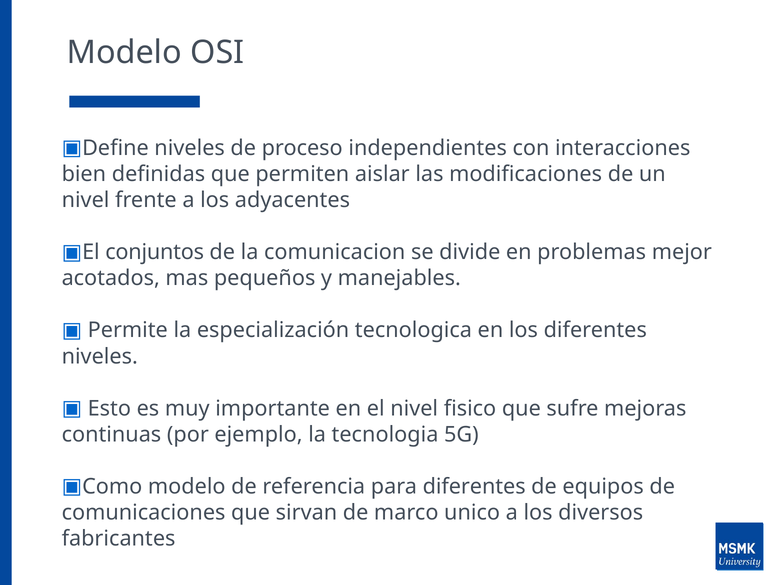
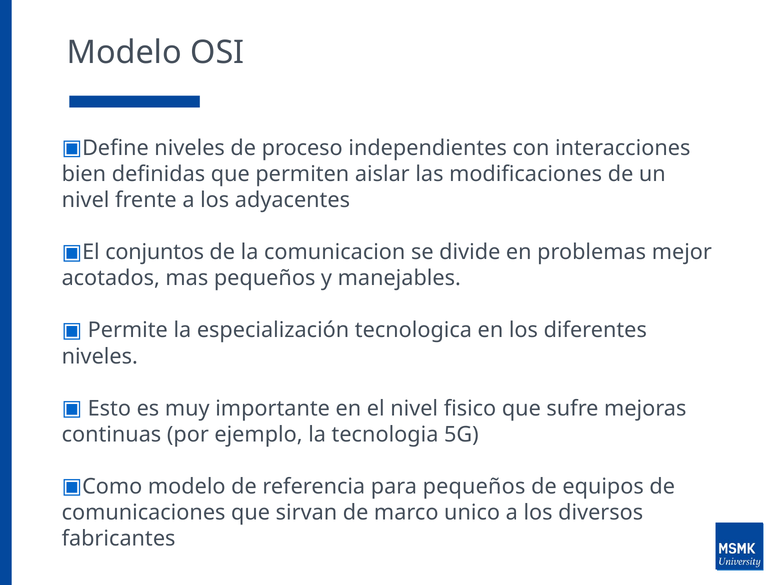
para diferentes: diferentes -> pequeños (474, 486)
